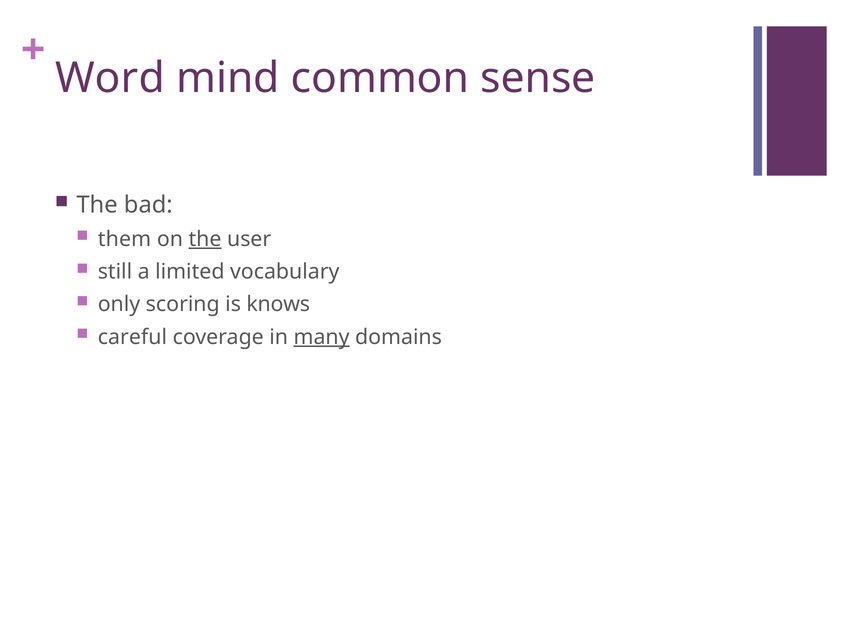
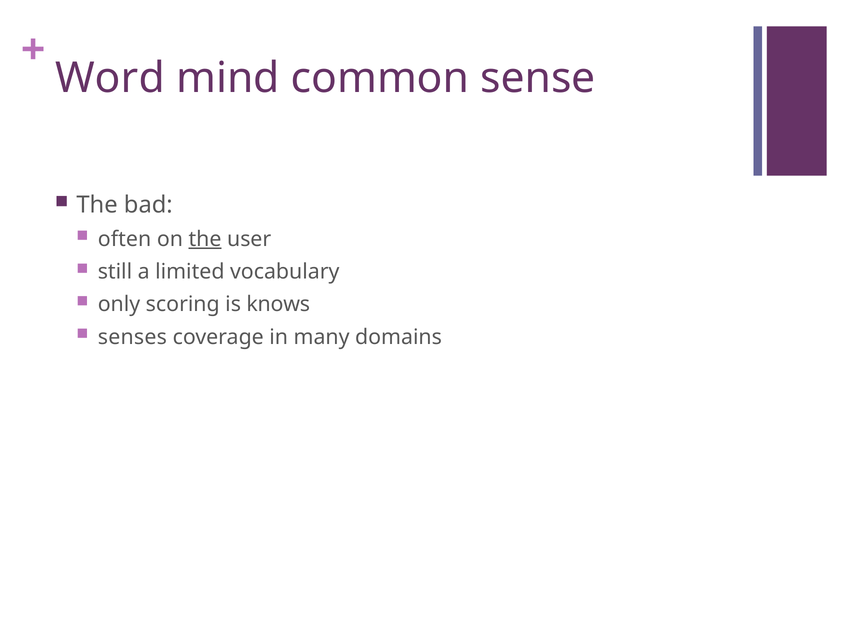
them: them -> often (125, 239)
careful: careful -> senses (132, 337)
many underline: present -> none (322, 337)
